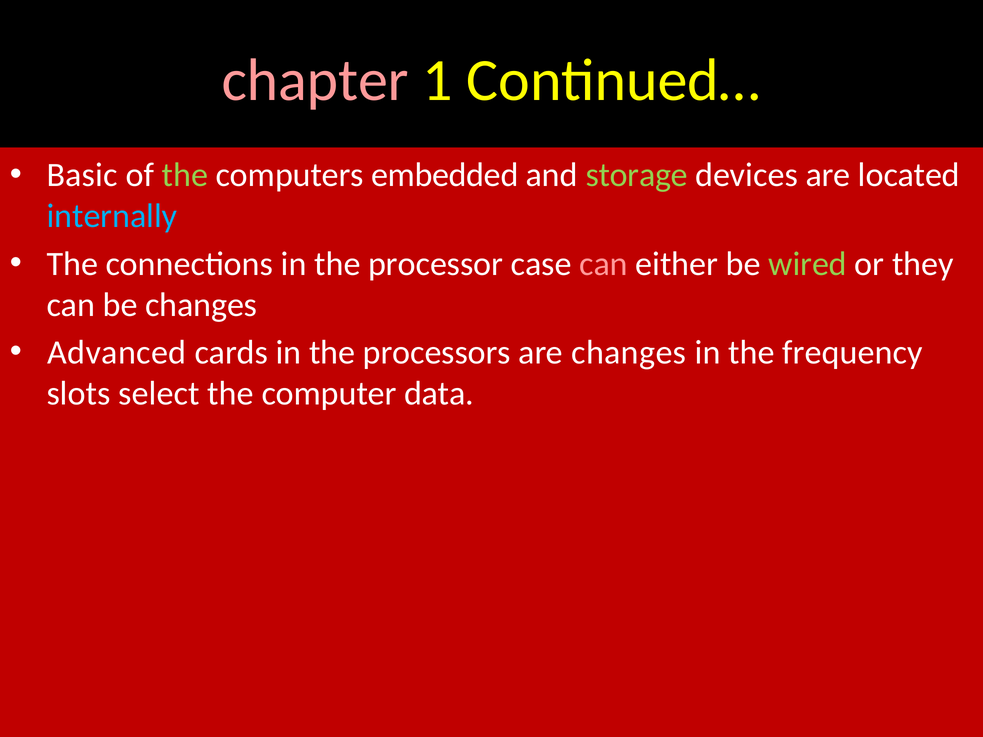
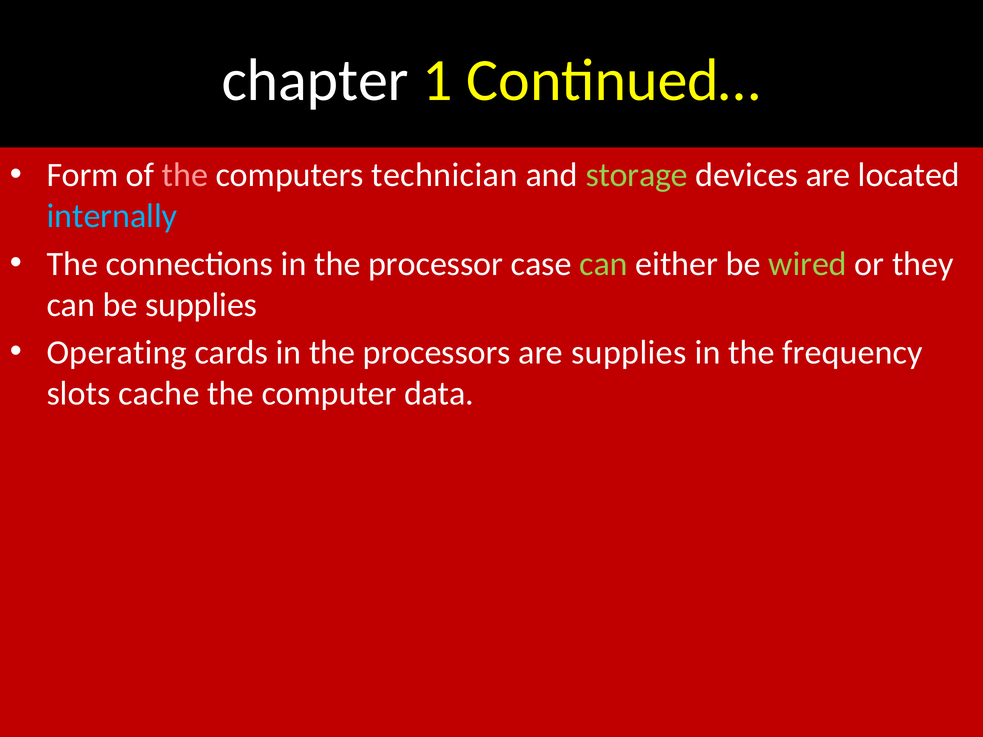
chapter colour: pink -> white (315, 80)
Basic: Basic -> Form (83, 175)
the colour: light green -> pink (185, 175)
embedded: embedded -> technician (444, 175)
can colour: pink -> light green (603, 264)
be changes: changes -> supplies (201, 305)
Advanced: Advanced -> Operating (117, 353)
are changes: changes -> supplies (629, 353)
select: select -> cache (159, 394)
